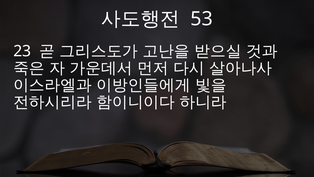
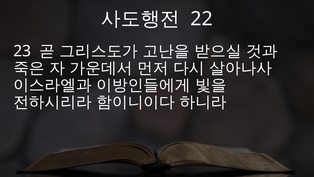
53: 53 -> 22 (202, 19)
